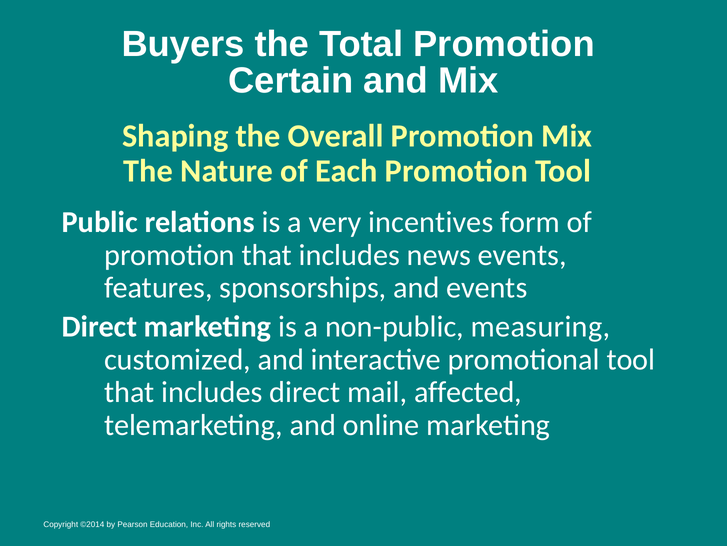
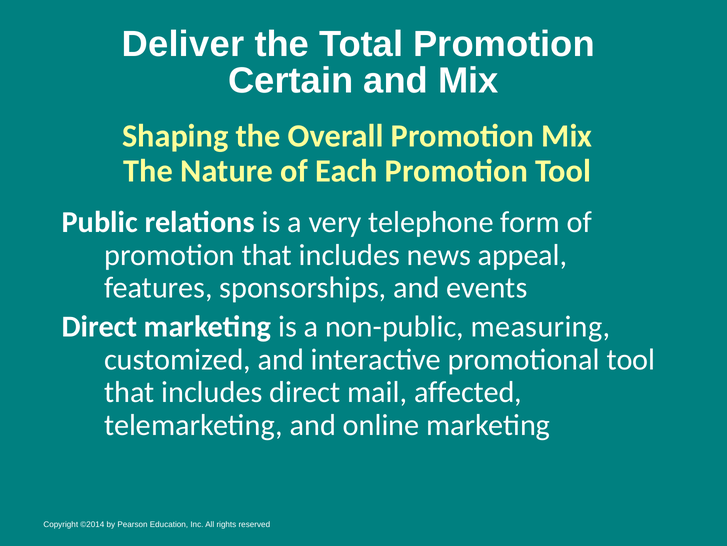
Buyers: Buyers -> Deliver (183, 44)
incentives: incentives -> telephone (431, 222)
news events: events -> appeal (522, 255)
